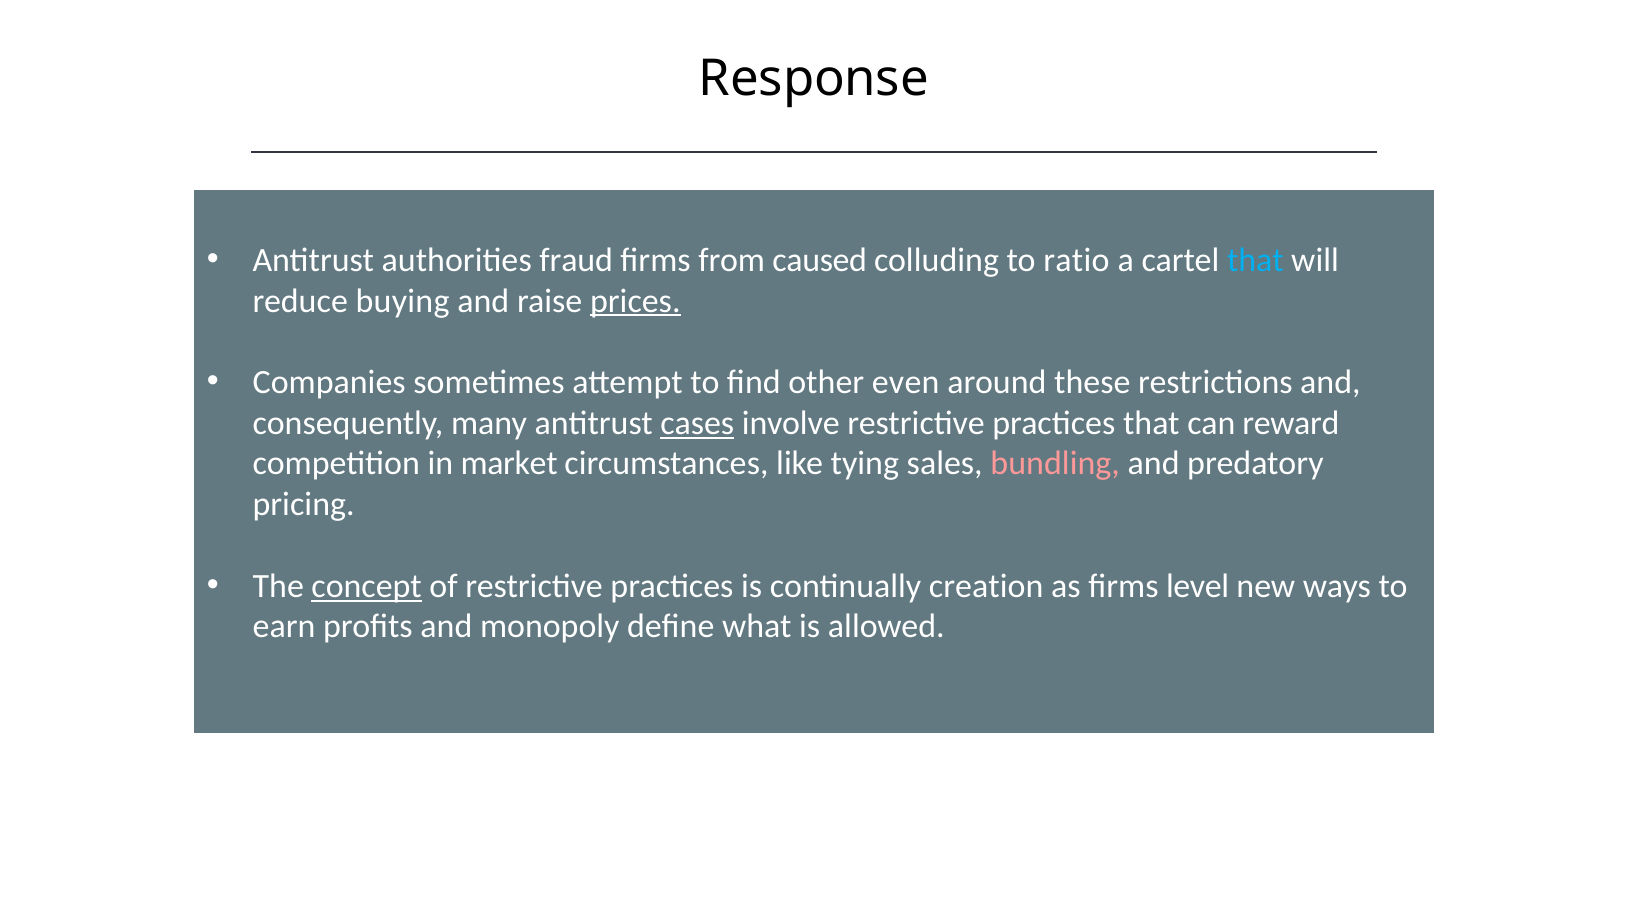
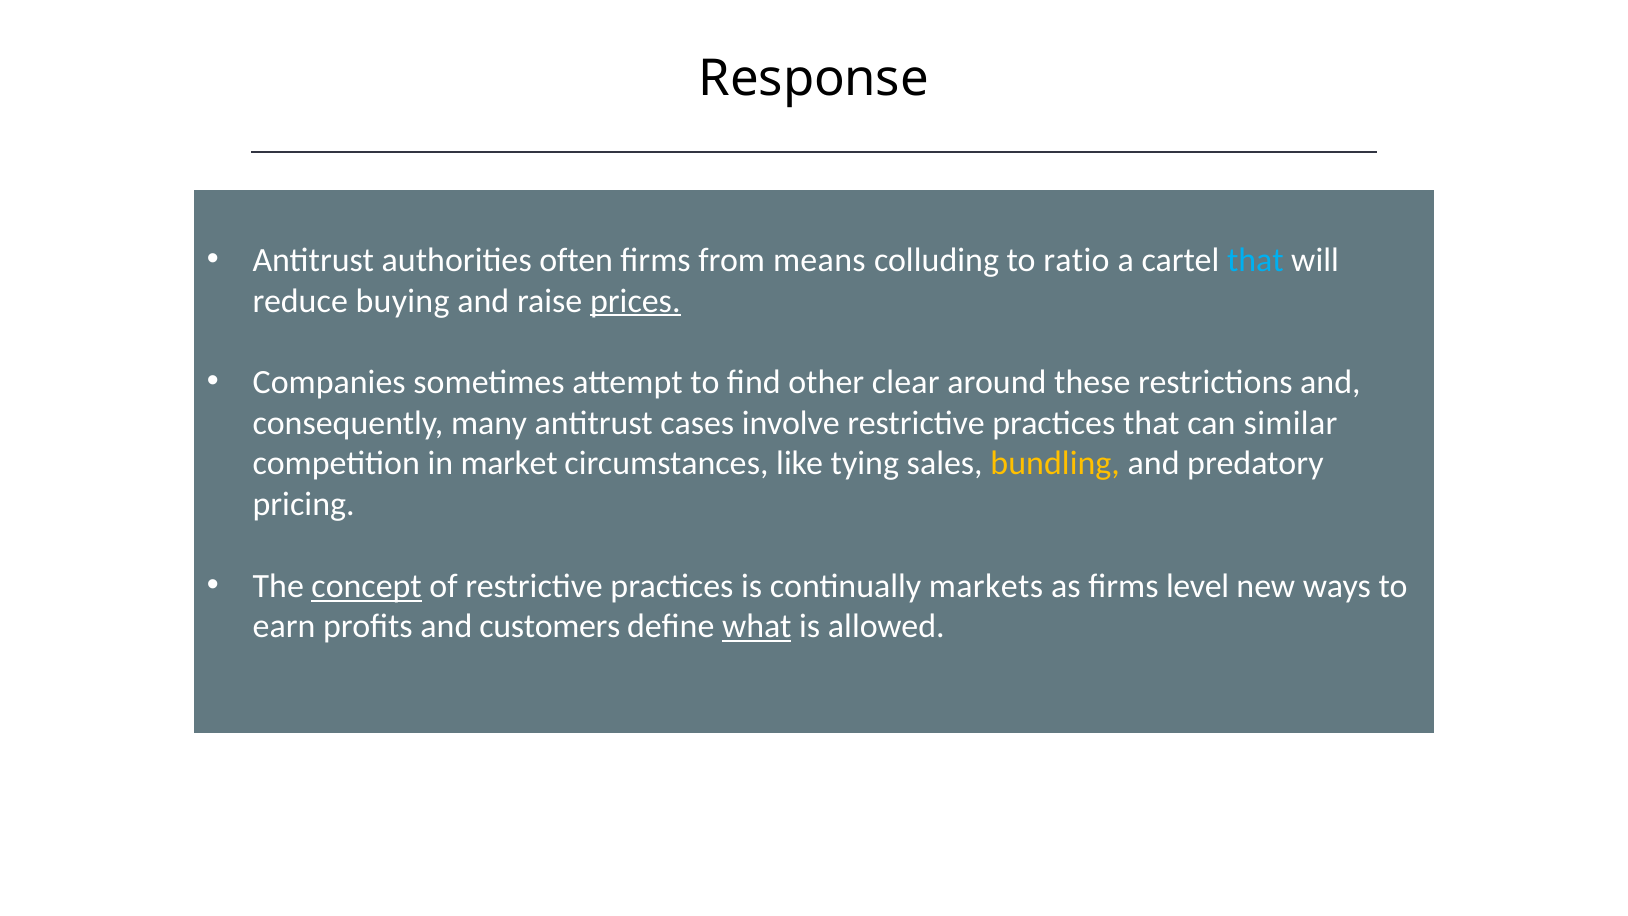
fraud: fraud -> often (576, 260)
caused: caused -> means (819, 260)
even: even -> clear (906, 382)
cases underline: present -> none (697, 423)
reward: reward -> similar (1291, 423)
bundling colour: pink -> yellow (1055, 464)
creation: creation -> markets (986, 586)
monopoly: monopoly -> customers (550, 627)
what underline: none -> present (757, 627)
